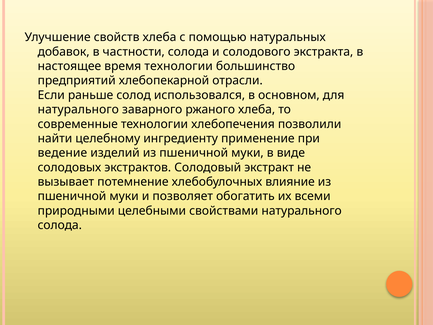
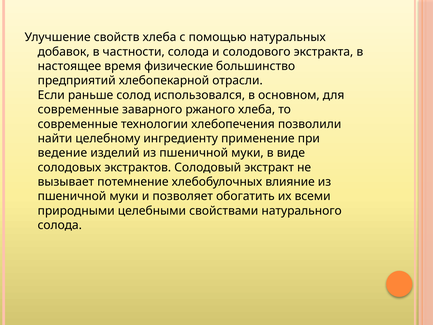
время технологии: технологии -> физические (179, 66)
натурального: натурального -> современные (78, 109)
